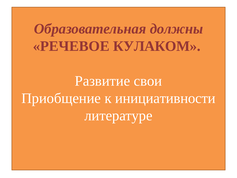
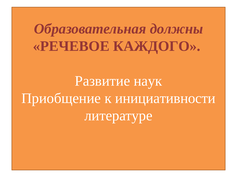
КУЛАКОМ: КУЛАКОМ -> КАЖДОГО (157, 46)
свои: свои -> наук (148, 81)
